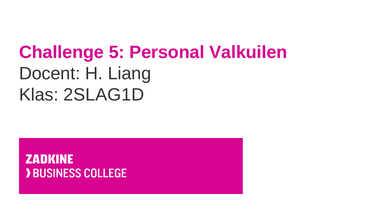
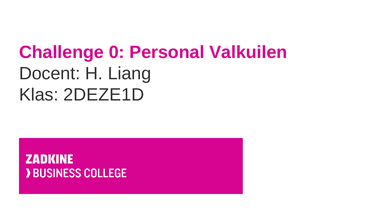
5: 5 -> 0 (117, 52)
2SLAG1D: 2SLAG1D -> 2DEZE1D (104, 95)
